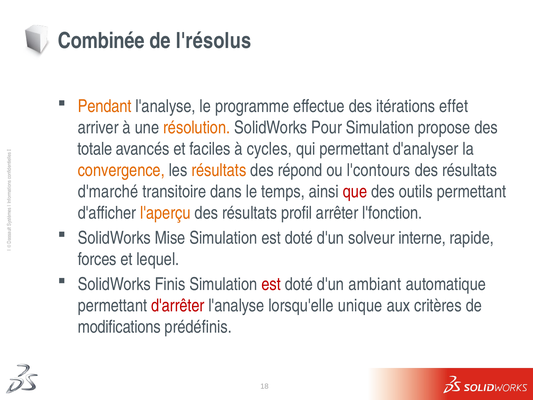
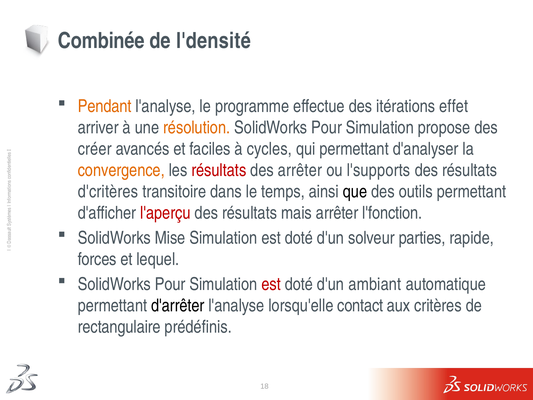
l'résolus: l'résolus -> l'densité (214, 41)
totale: totale -> créer (95, 149)
résultats colour: orange -> red (219, 170)
des répond: répond -> arrêter (300, 170)
l'contours: l'contours -> l'supports (379, 170)
d'marché: d'marché -> d'critères (108, 192)
que colour: red -> black (355, 192)
l'aperçu colour: orange -> red (165, 213)
profil: profil -> mais (296, 213)
interne: interne -> parties (422, 238)
Finis: Finis -> Pour (170, 284)
d'arrêter colour: red -> black (178, 305)
unique: unique -> contact (360, 305)
modifications: modifications -> rectangulaire (119, 327)
